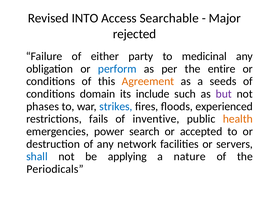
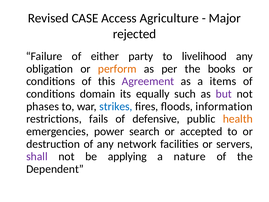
INTO: INTO -> CASE (85, 18)
Searchable: Searchable -> Agriculture (169, 18)
medicinal: medicinal -> livelihood (204, 56)
perform colour: blue -> orange (117, 69)
entire: entire -> books (222, 69)
Agreement colour: orange -> purple (148, 81)
seeds: seeds -> items (223, 81)
include: include -> equally (153, 94)
experienced: experienced -> information (224, 106)
inventive: inventive -> defensive (156, 119)
shall colour: blue -> purple (37, 156)
Periodicals: Periodicals -> Dependent (55, 169)
